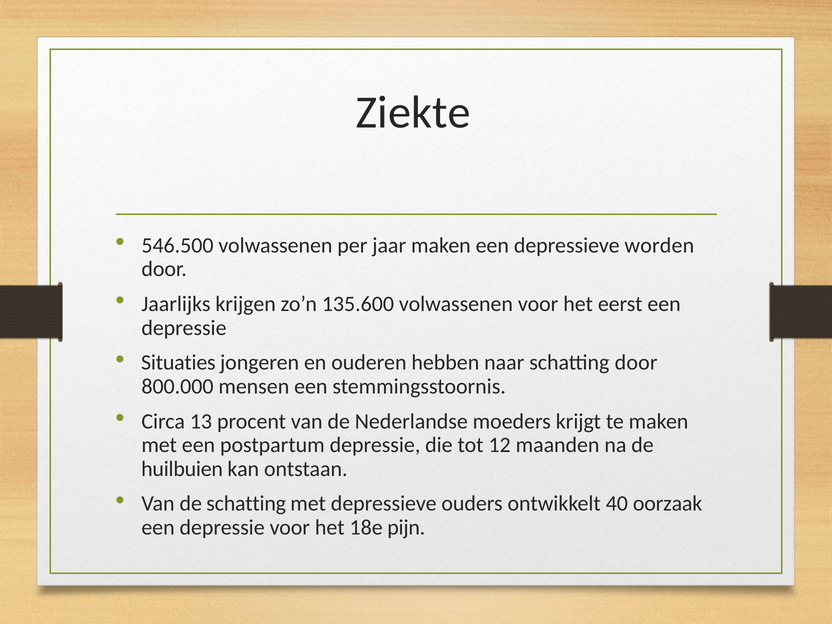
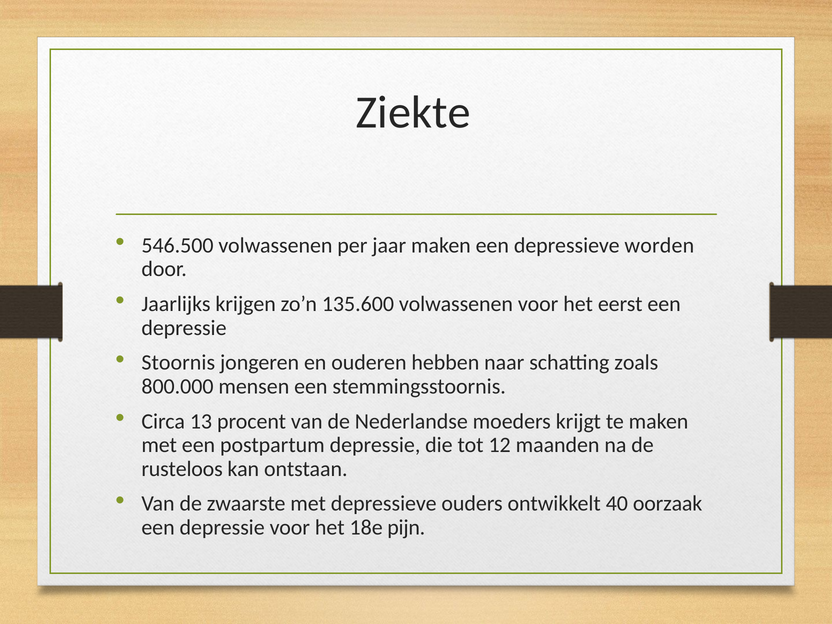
Situaties: Situaties -> Stoornis (178, 363)
schatting door: door -> zoals (636, 363)
huilbuien: huilbuien -> rusteloos (182, 469)
de schatting: schatting -> zwaarste (246, 504)
